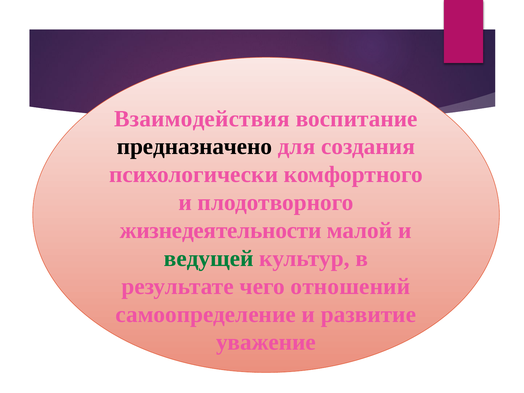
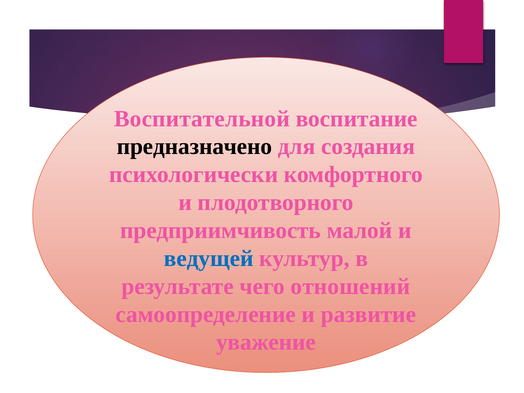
Взаимодействия: Взаимодействия -> Воспитательной (202, 119)
жизнедеятельности: жизнедеятельности -> предприимчивость (221, 230)
ведущей colour: green -> blue (209, 258)
